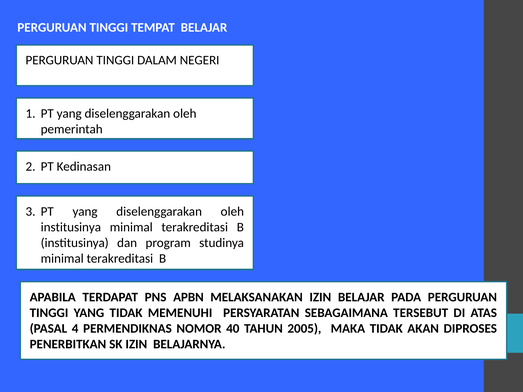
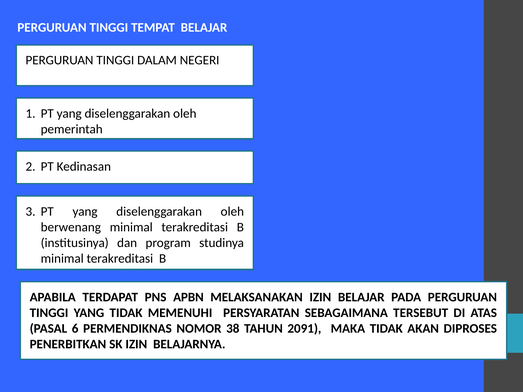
institusinya: institusinya -> berwenang (71, 227)
4: 4 -> 6 (75, 329)
40: 40 -> 38 (233, 329)
2005: 2005 -> 2091 (304, 329)
